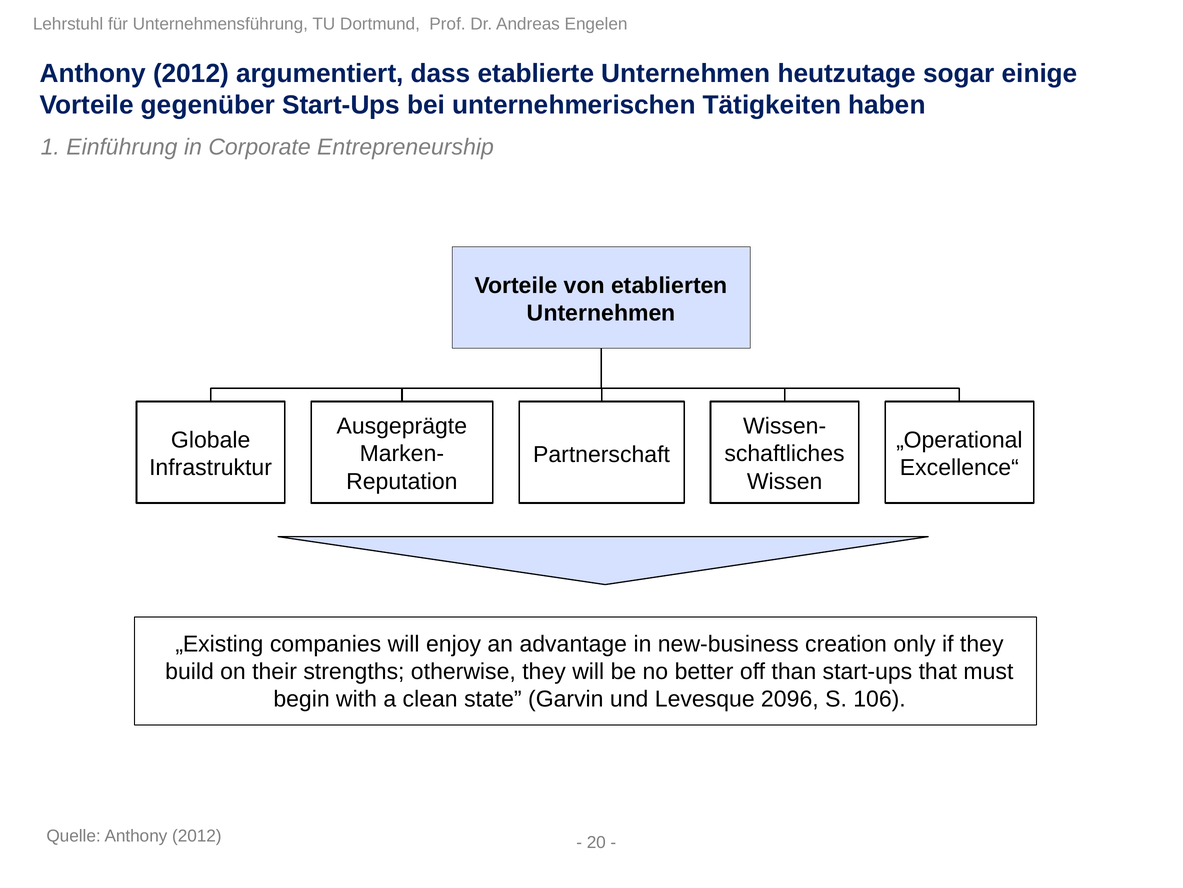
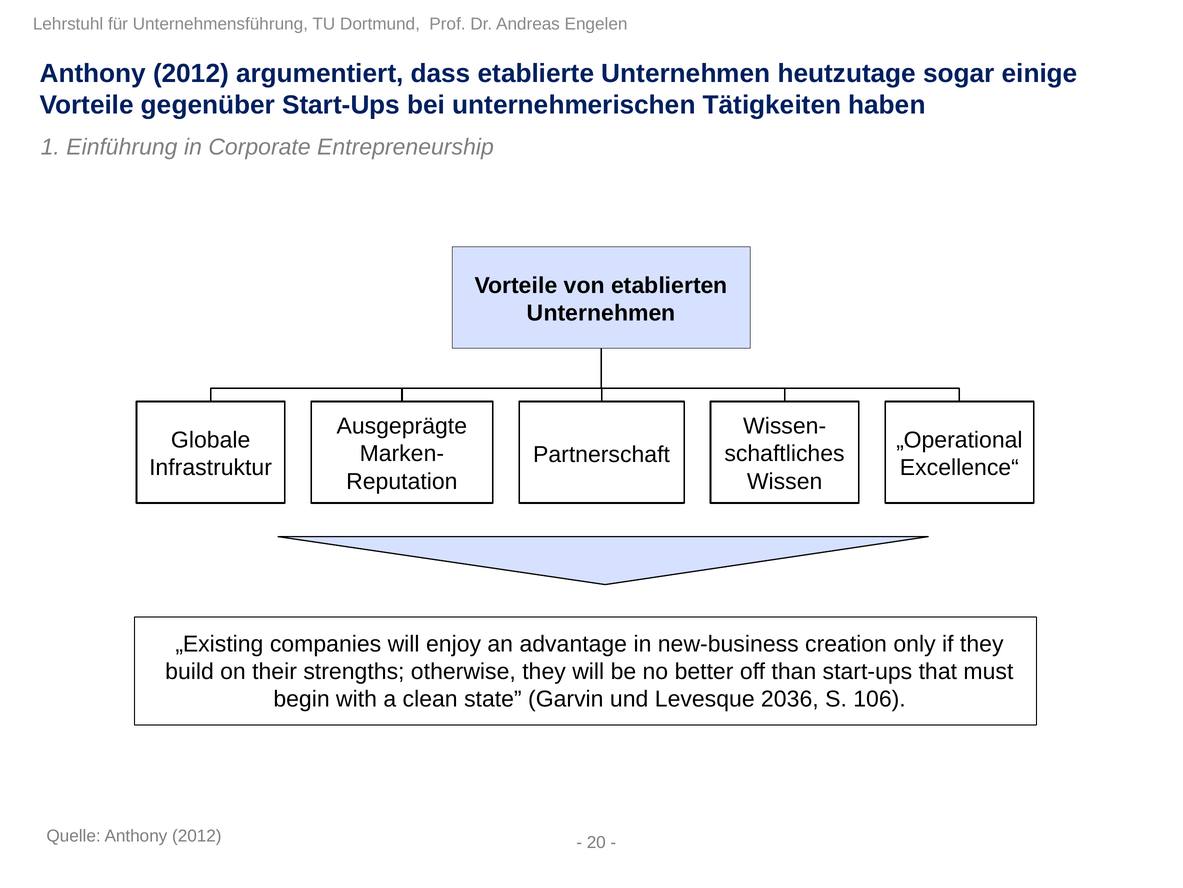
2096: 2096 -> 2036 (790, 699)
